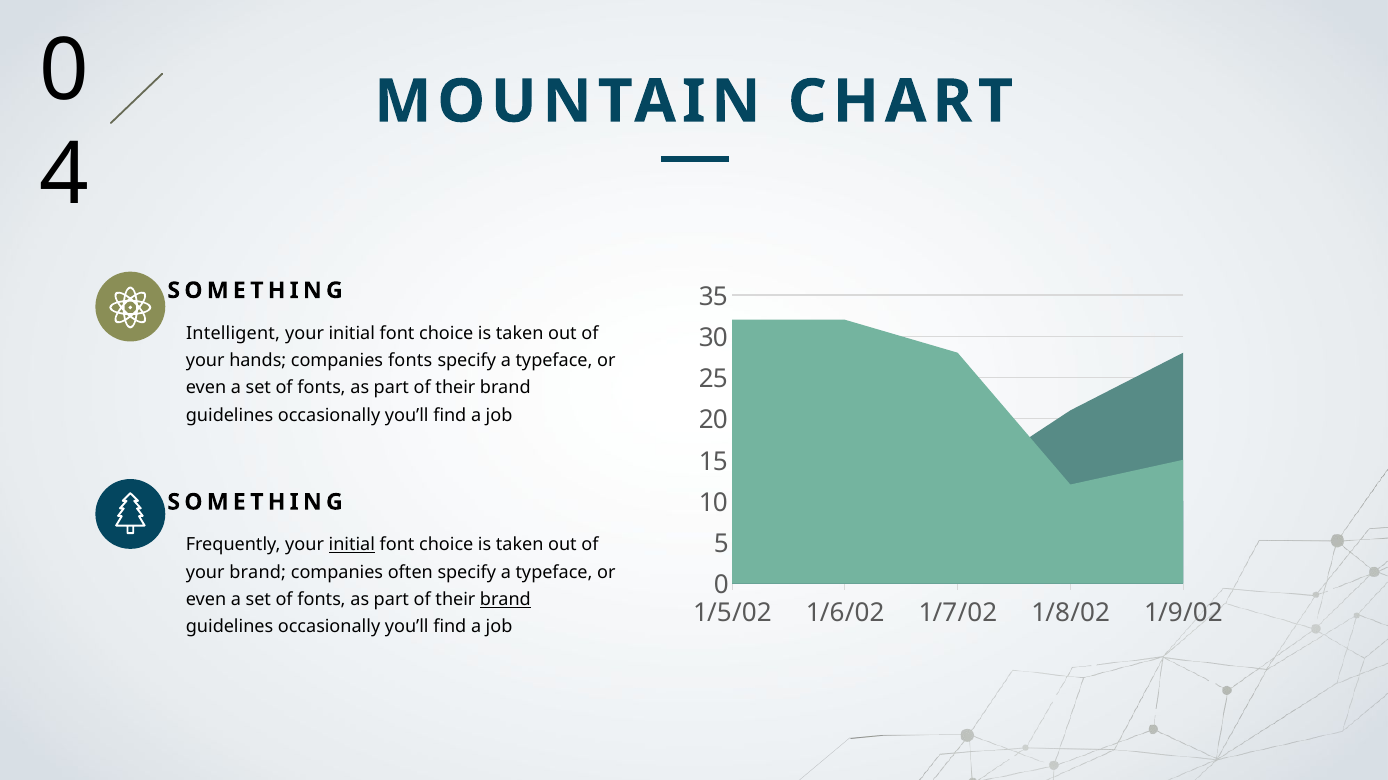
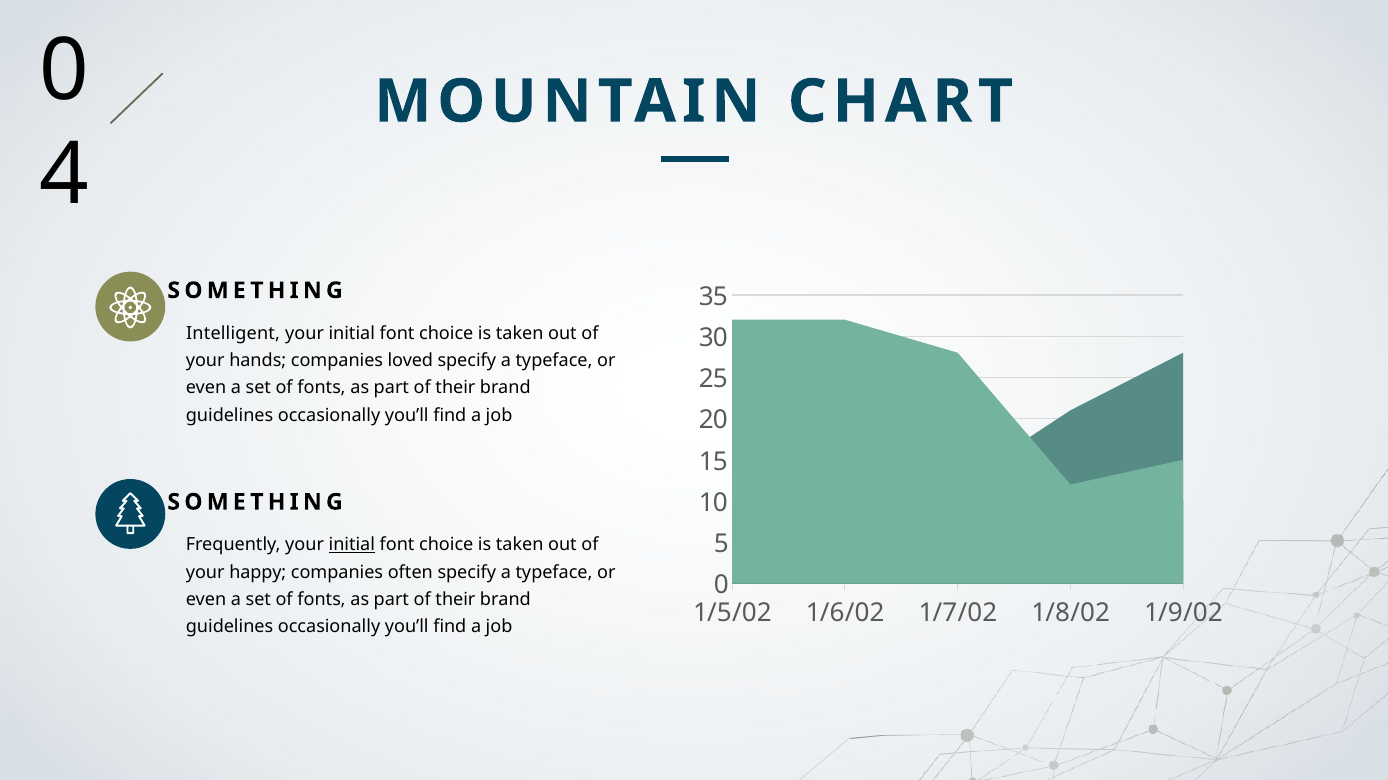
companies fonts: fonts -> loved (410, 361)
your brand: brand -> happy (258, 573)
brand underline: present -> none (505, 600)
